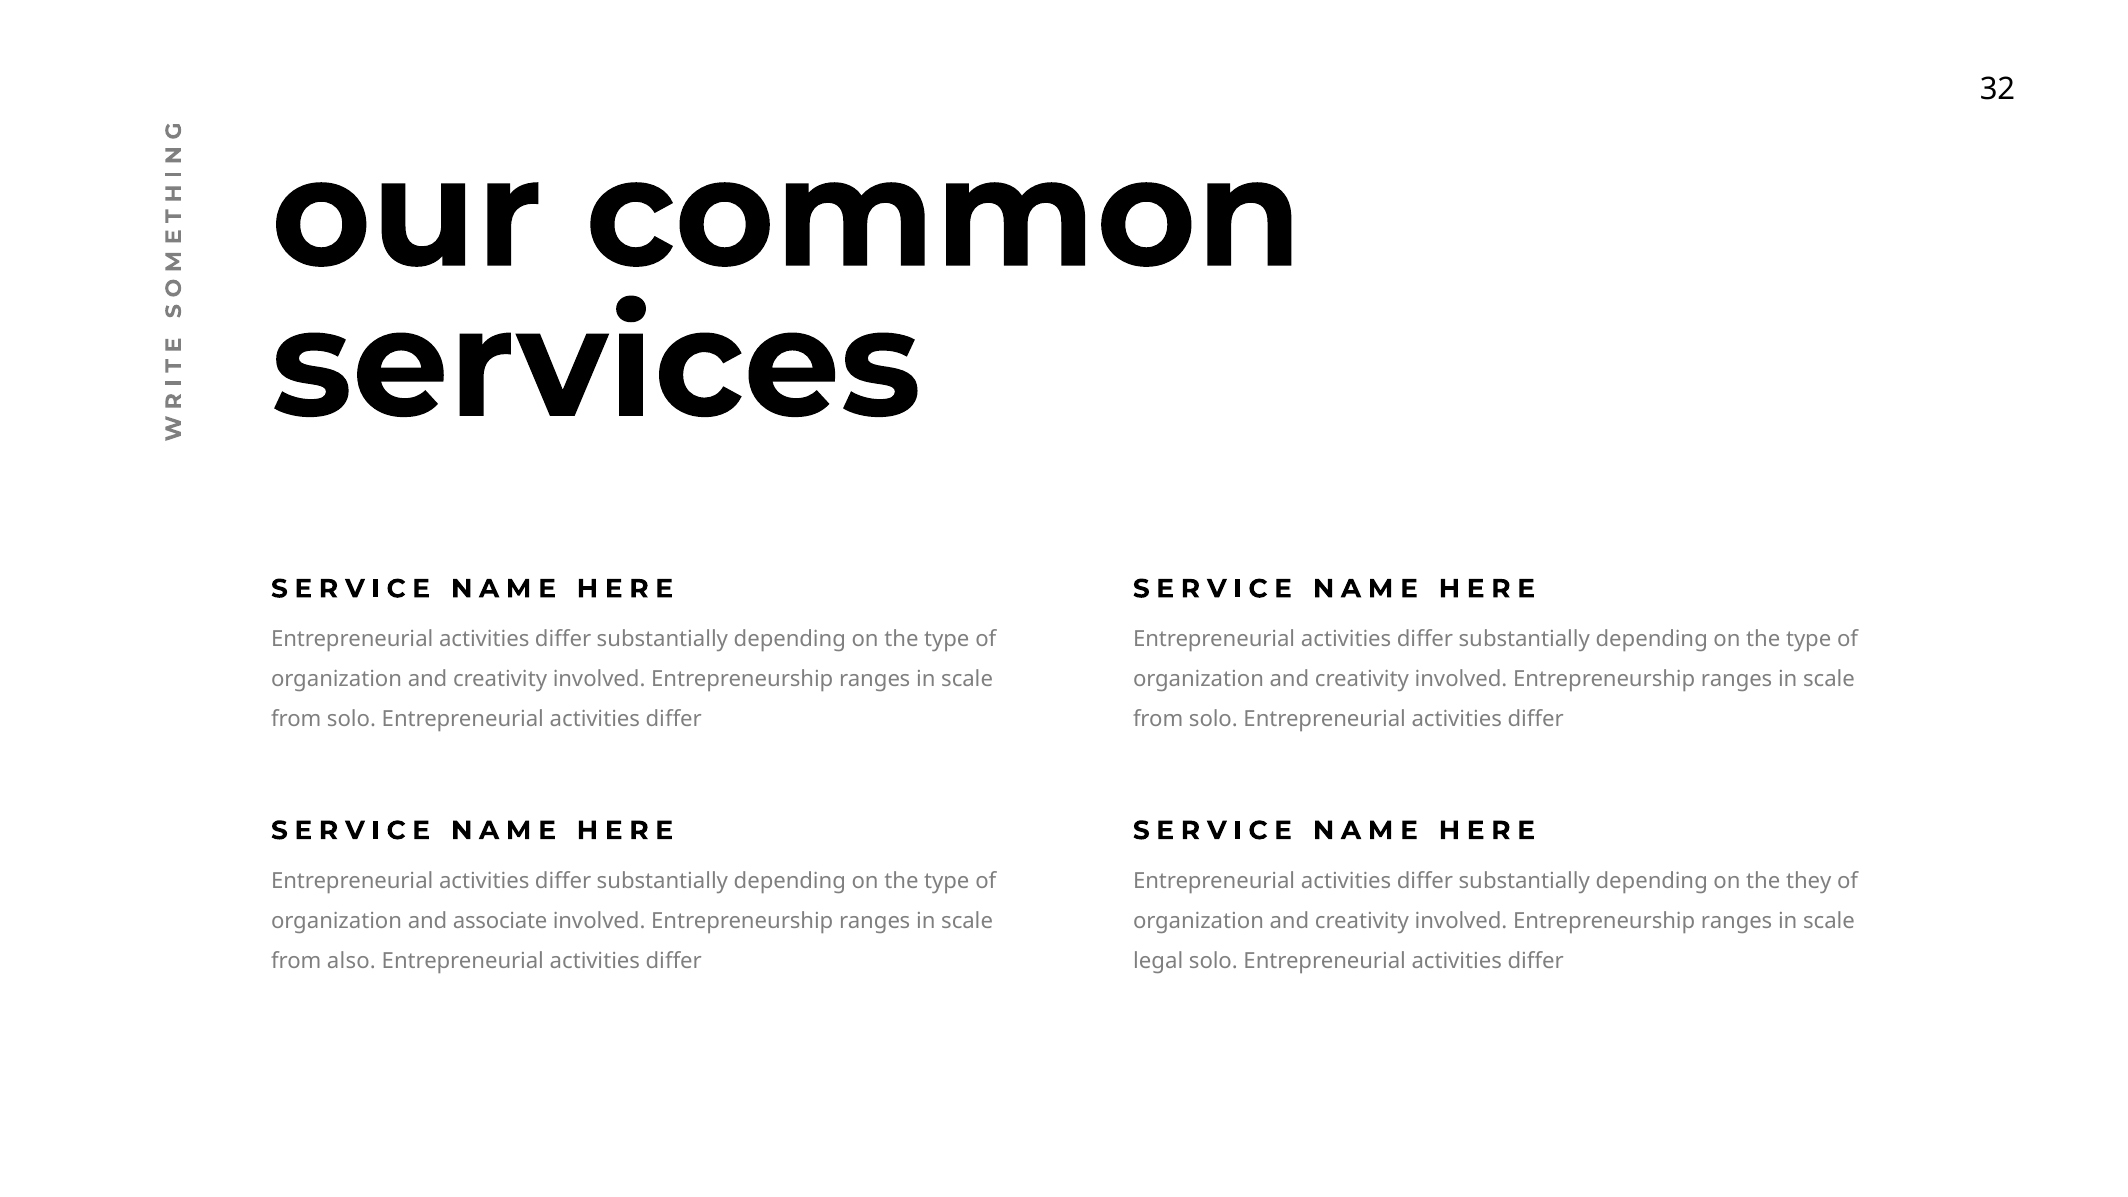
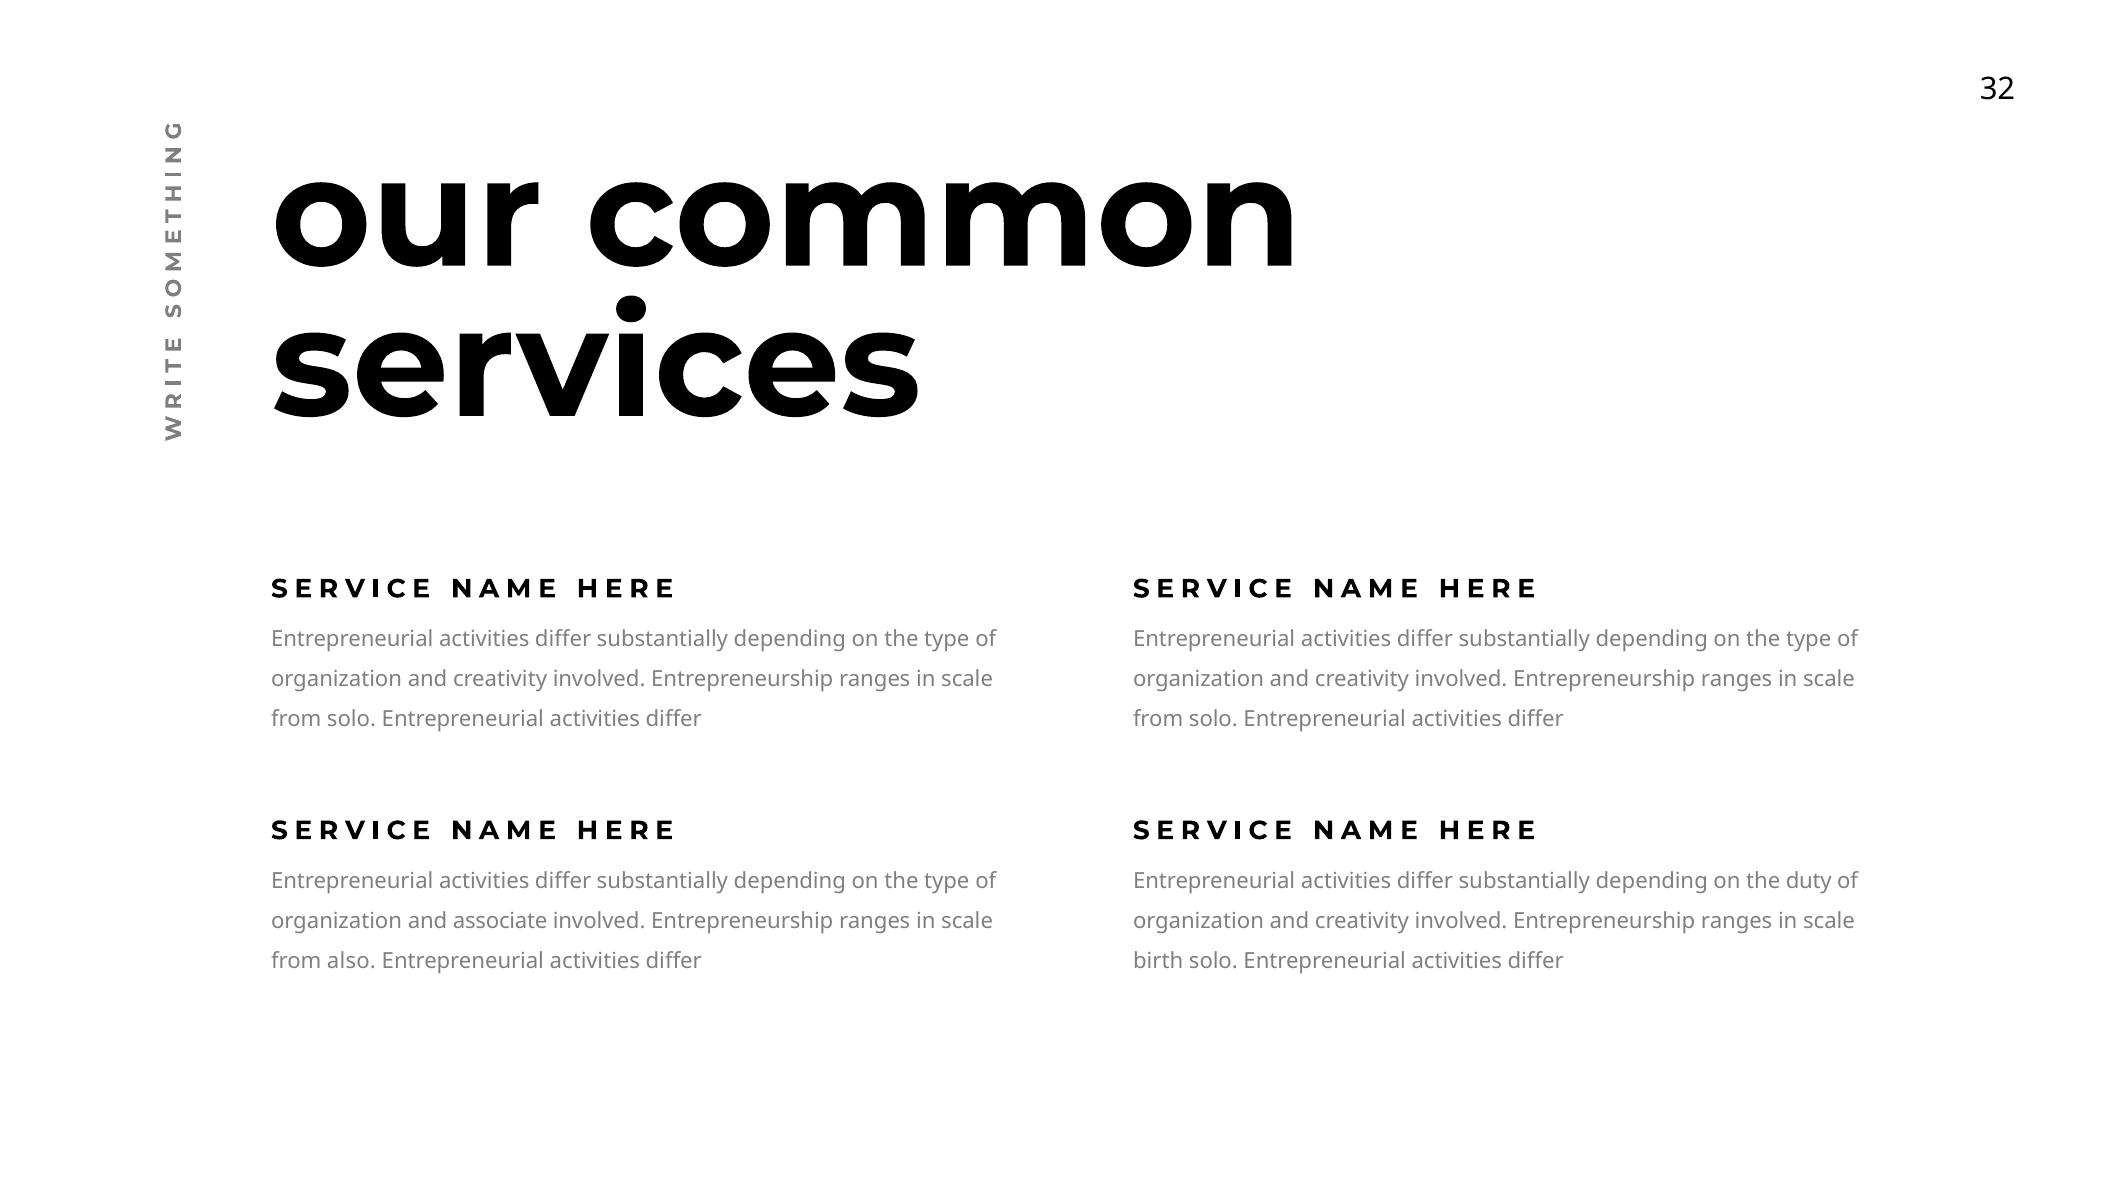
they: they -> duty (1809, 881)
legal: legal -> birth (1158, 961)
